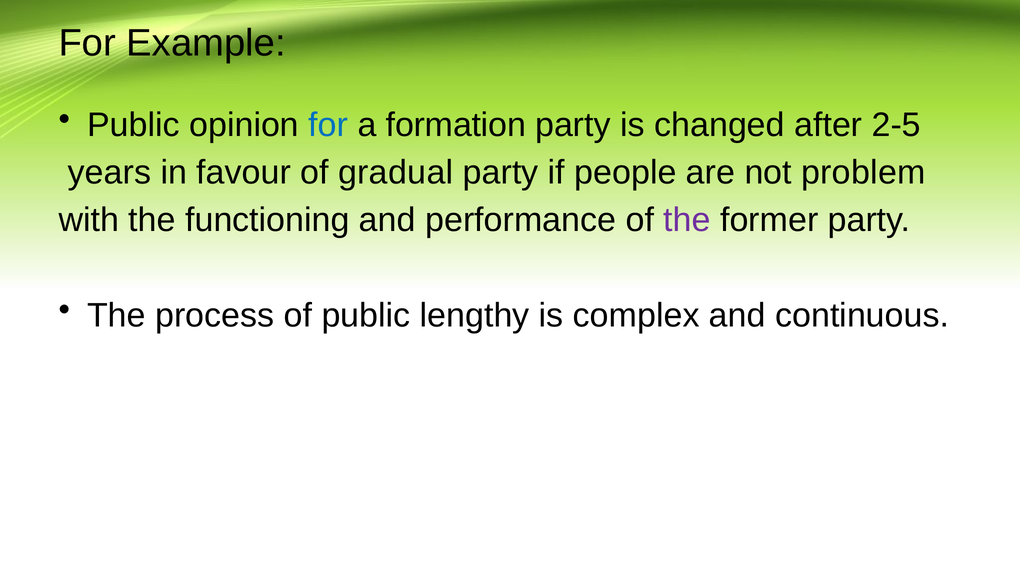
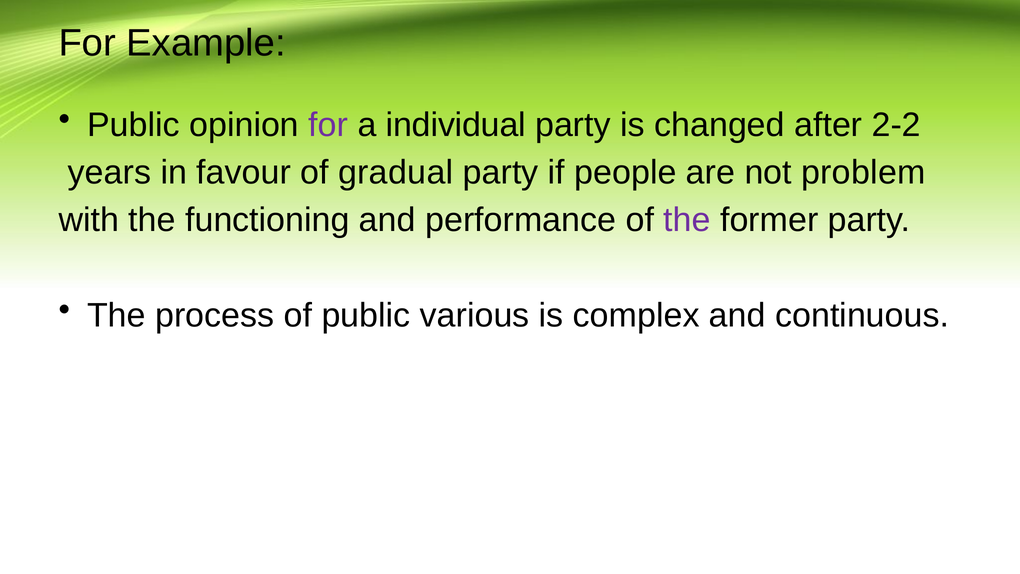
for colour: blue -> purple (328, 125)
formation: formation -> individual (456, 125)
2-5: 2-5 -> 2-2 (896, 125)
lengthy: lengthy -> various (475, 315)
